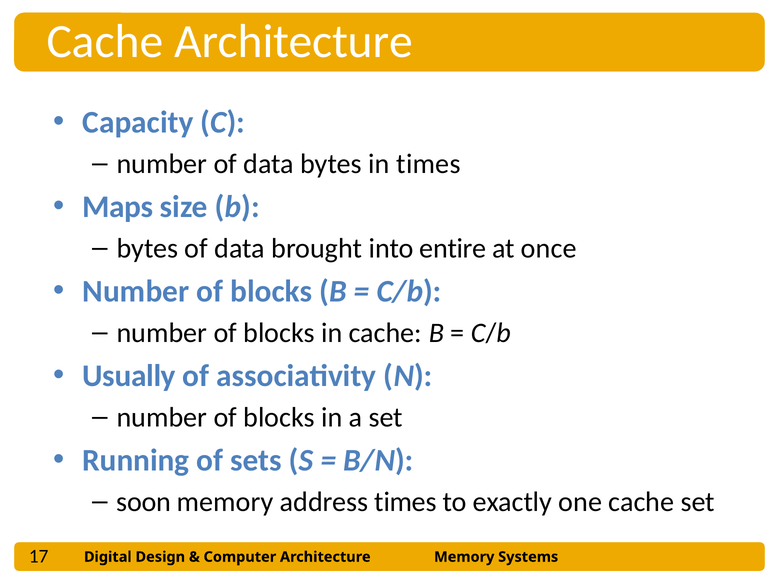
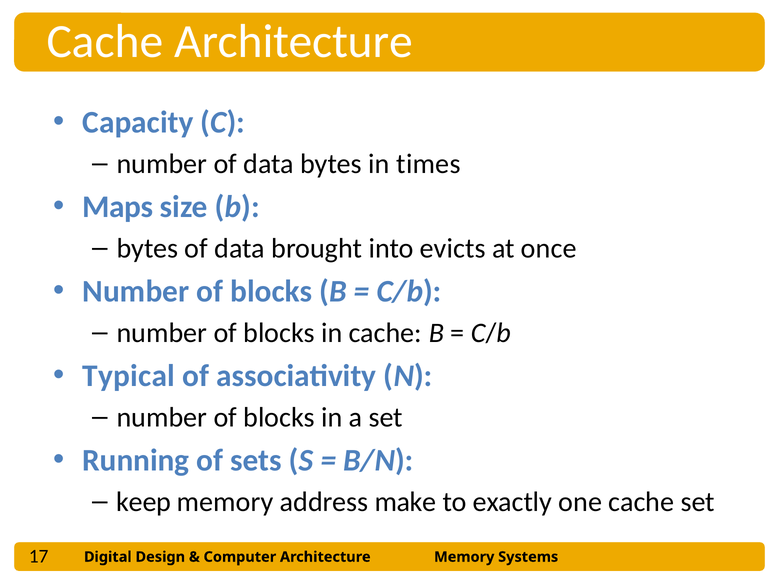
entire: entire -> evicts (453, 248)
Usually: Usually -> Typical (129, 375)
soon: soon -> keep (144, 501)
address times: times -> make (406, 501)
